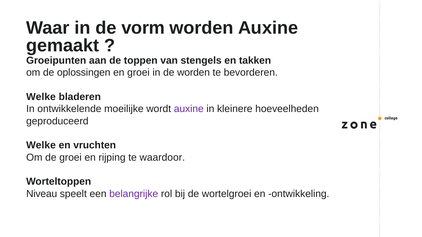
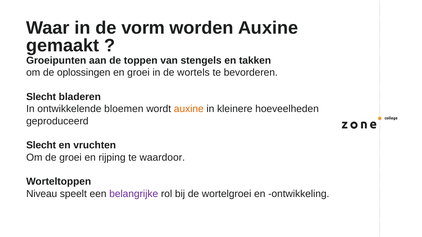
de worden: worden -> wortels (193, 73)
Welke: Welke -> Slecht (41, 97)
moeilijke: moeilijke -> bloemen (124, 109)
auxine colour: purple -> orange (189, 109)
Welke: Welke -> Slecht (41, 145)
